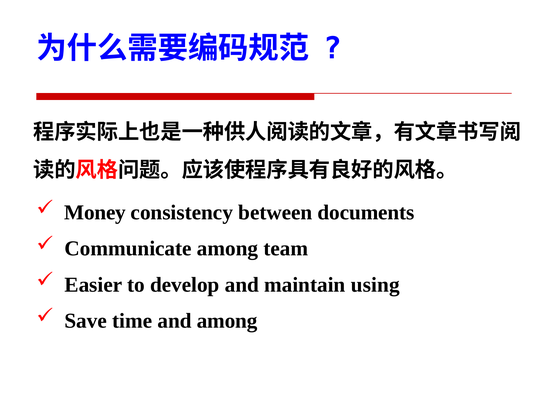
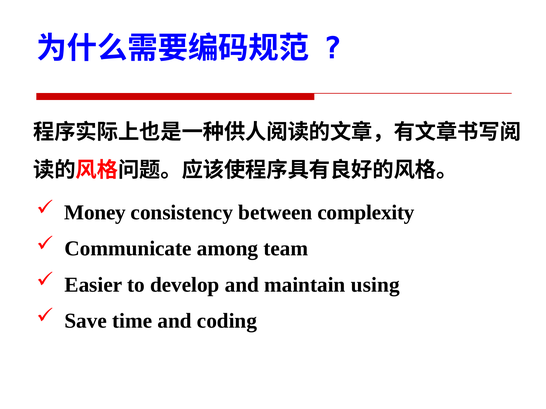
documents: documents -> complexity (366, 213)
and among: among -> coding (227, 321)
